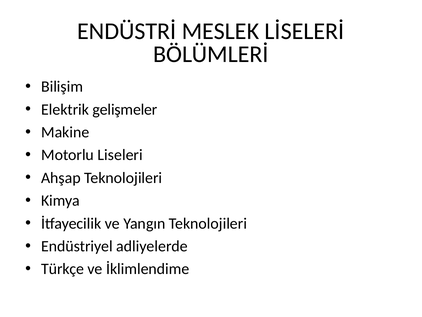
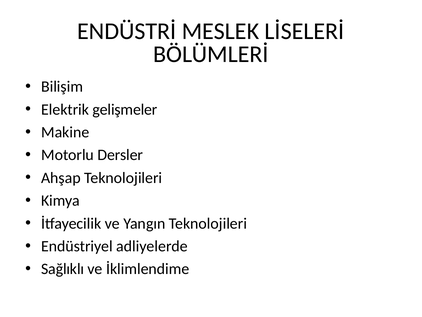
Liseleri: Liseleri -> Dersler (120, 155)
Türkçe: Türkçe -> Sağlıklı (63, 269)
